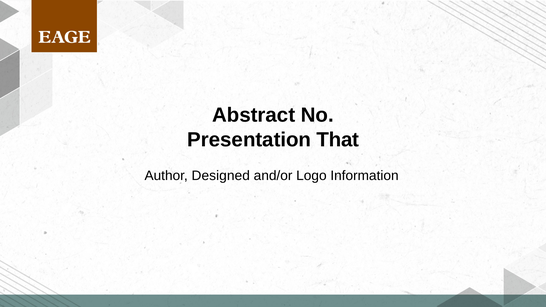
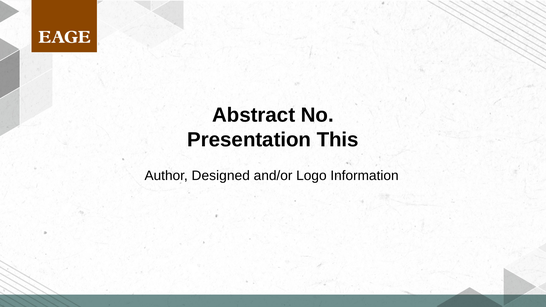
That: That -> This (338, 140)
